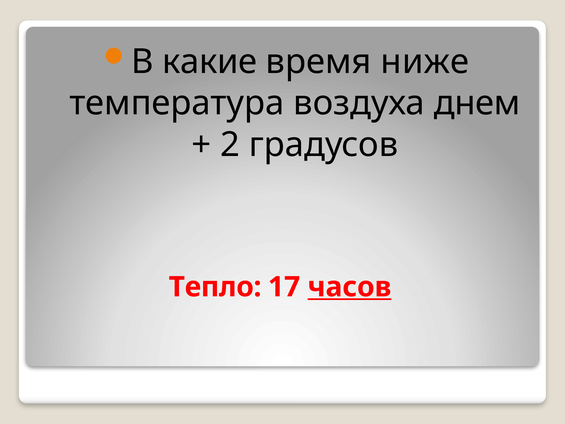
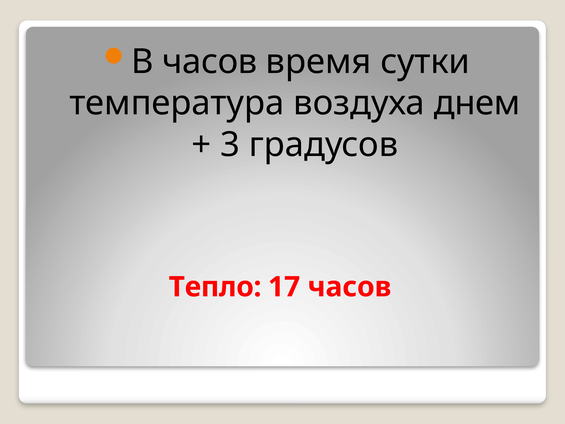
В какие: какие -> часов (210, 62)
ниже: ниже -> сутки (425, 62)
2: 2 -> 3 (230, 145)
часов underline: present -> none (350, 287)
